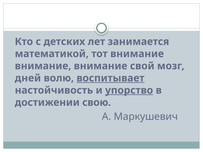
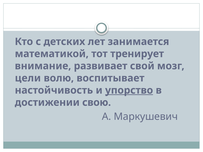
тот внимание: внимание -> тренирует (137, 54)
внимание: внимание -> развивает (101, 66)
дней: дней -> цели (28, 78)
воспитывает underline: present -> none (110, 78)
